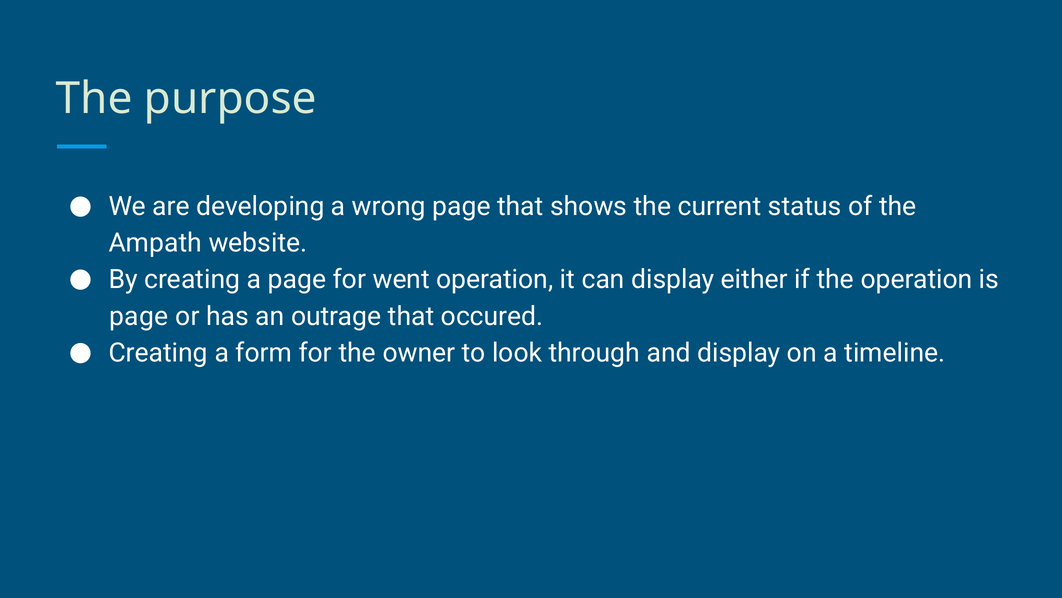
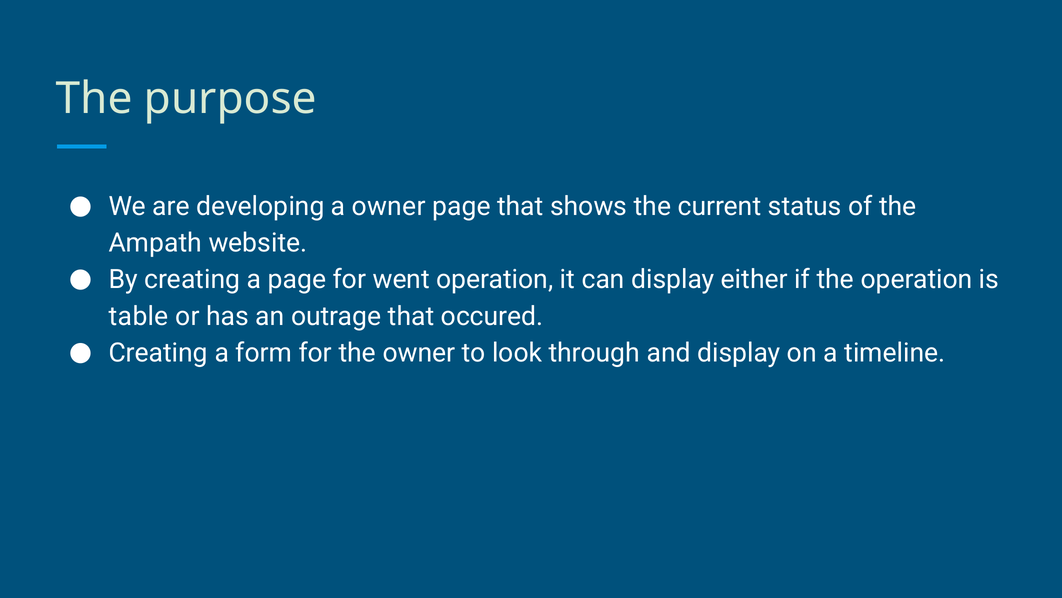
a wrong: wrong -> owner (389, 206)
page: page -> table (139, 316)
